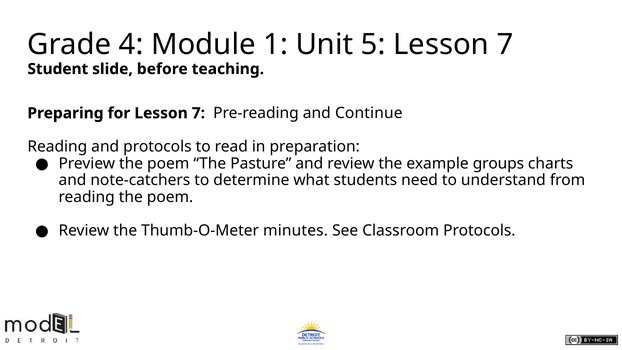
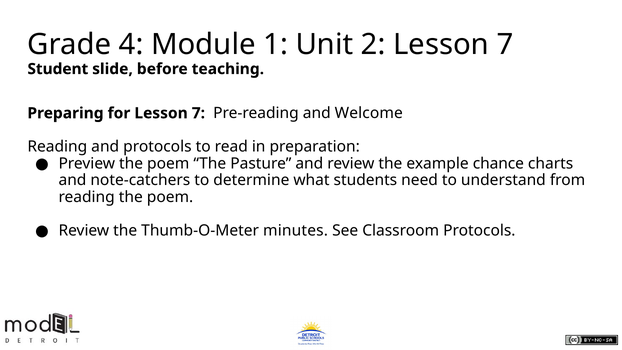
5: 5 -> 2 (373, 45)
Continue: Continue -> Welcome (369, 113)
groups: groups -> chance (498, 163)
